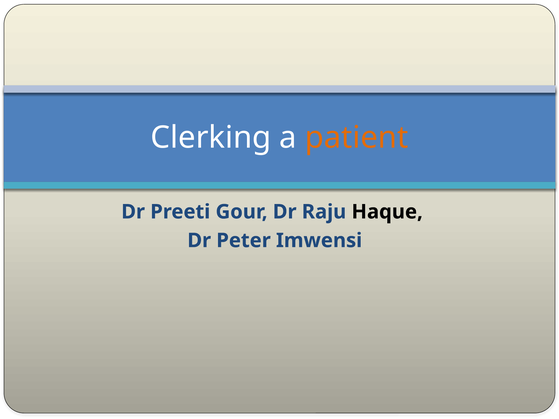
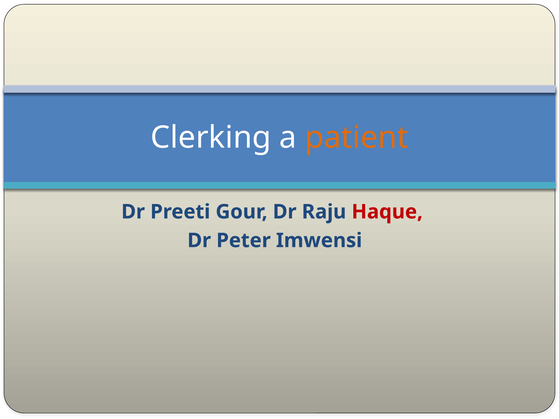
Haque colour: black -> red (387, 212)
